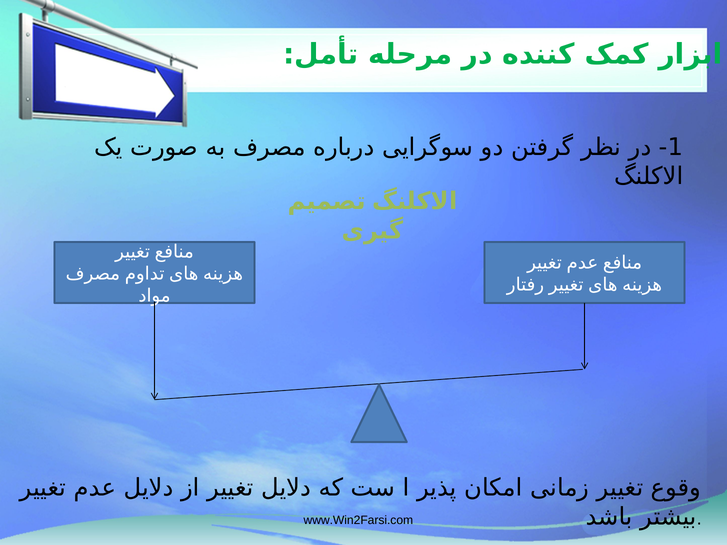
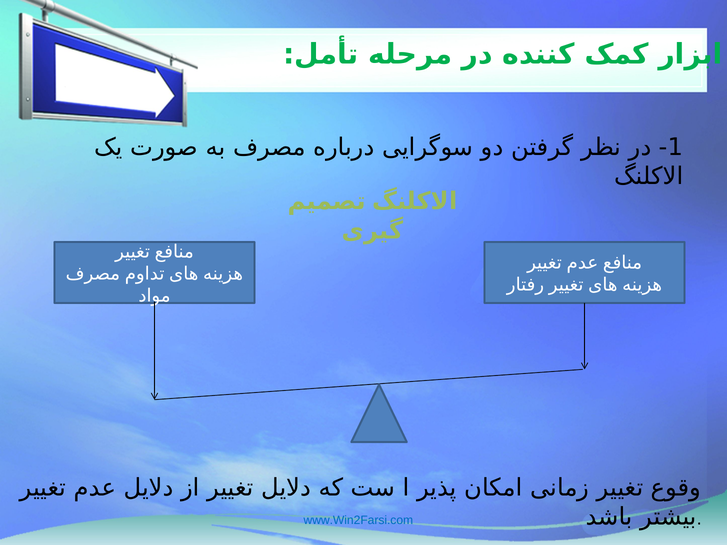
www.Win2Farsi.com colour: black -> blue (358, 521)
